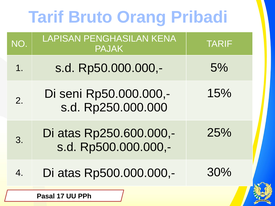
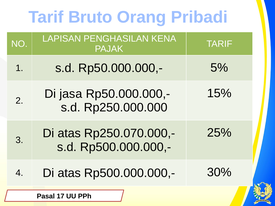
seni: seni -> jasa (71, 94)
Rp250.600.000,-: Rp250.600.000,- -> Rp250.070.000,- (130, 133)
